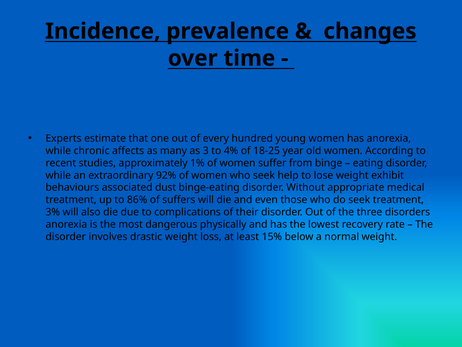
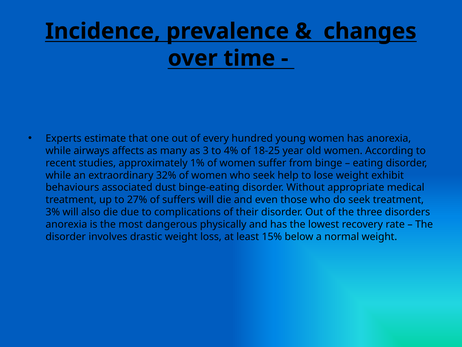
chronic: chronic -> airways (92, 150)
92%: 92% -> 32% (166, 175)
86%: 86% -> 27% (137, 200)
